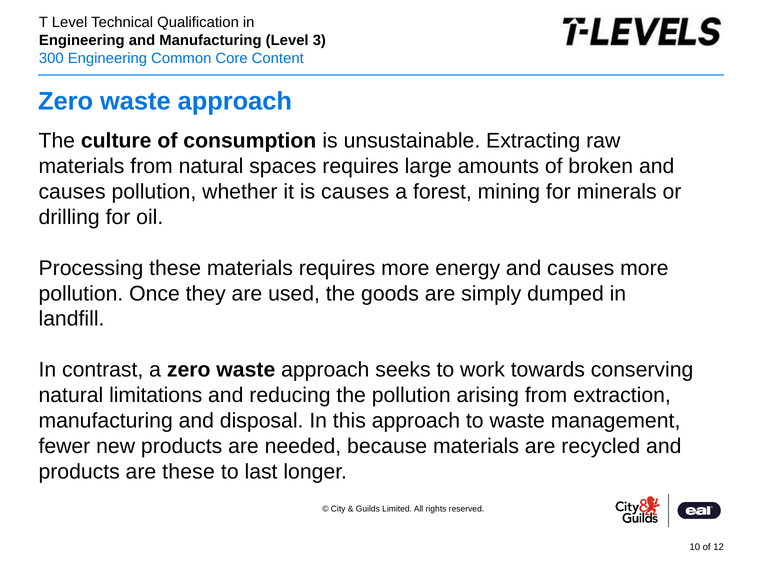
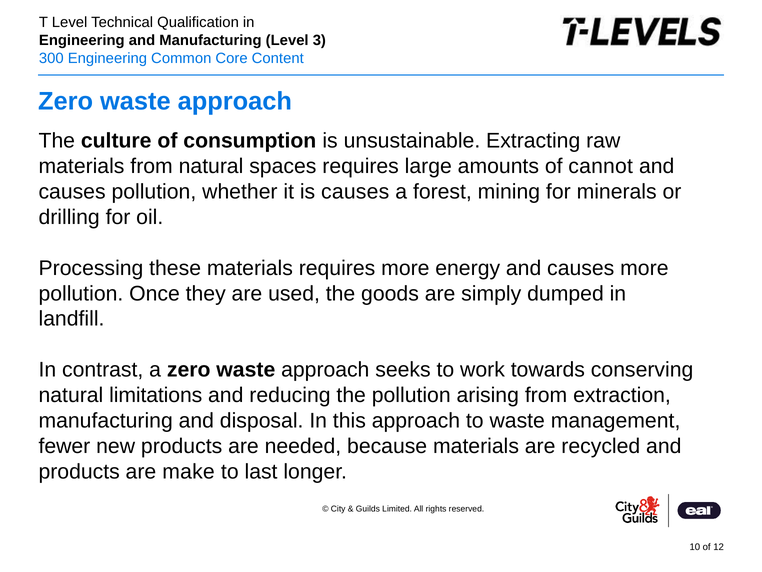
broken: broken -> cannot (601, 166)
are these: these -> make (189, 471)
